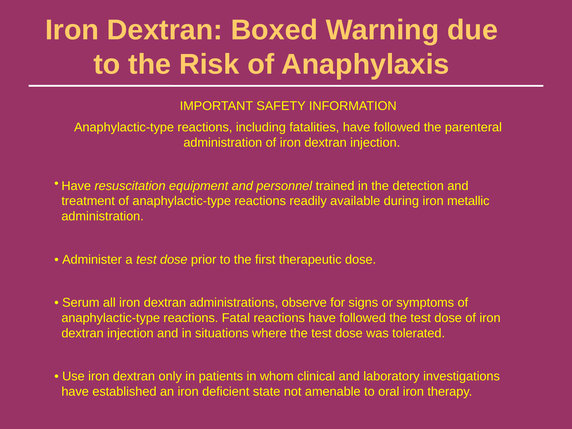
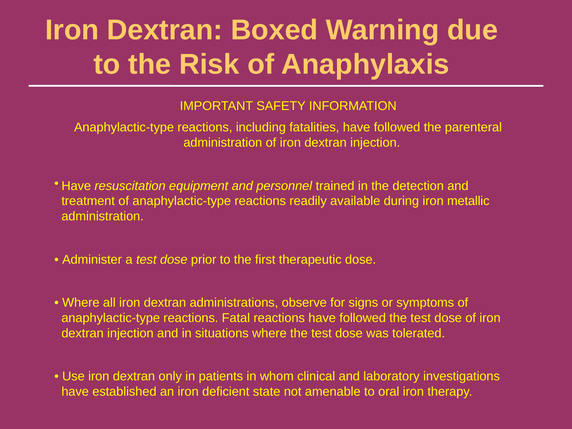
Serum: Serum -> Where (81, 303)
